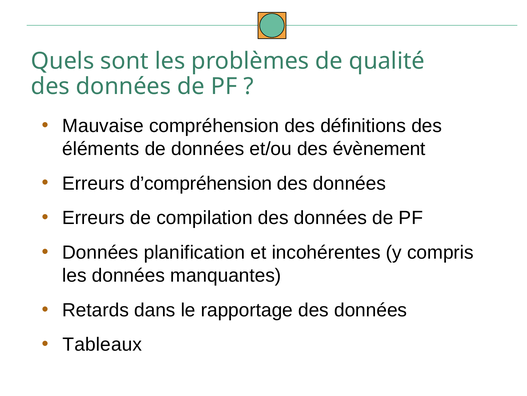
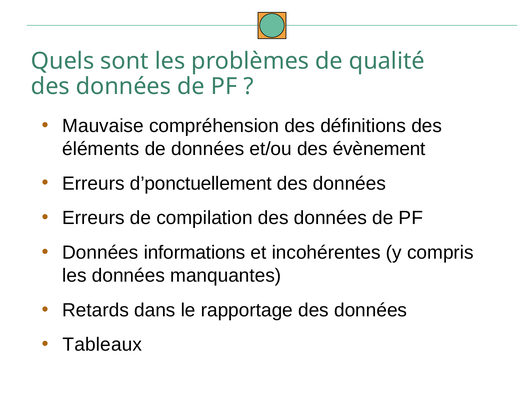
d’compréhension: d’compréhension -> d’ponctuellement (201, 183)
planification: planification -> informations (195, 252)
